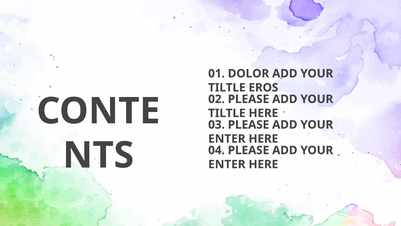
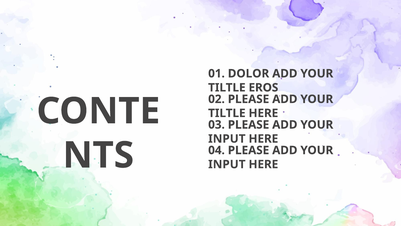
ENTER: ENTER -> INPUT (227, 139)
ENTER: ENTER -> INPUT (227, 164)
